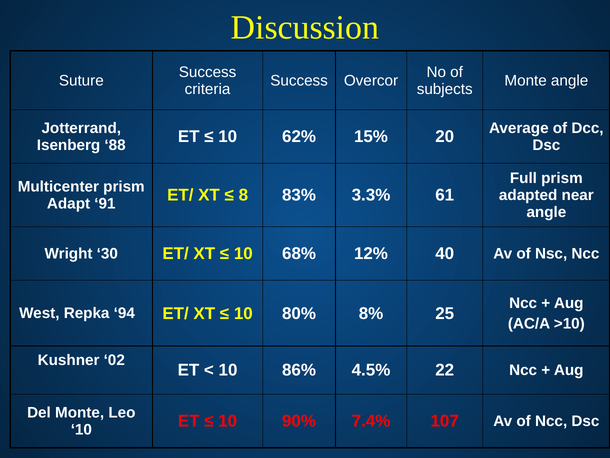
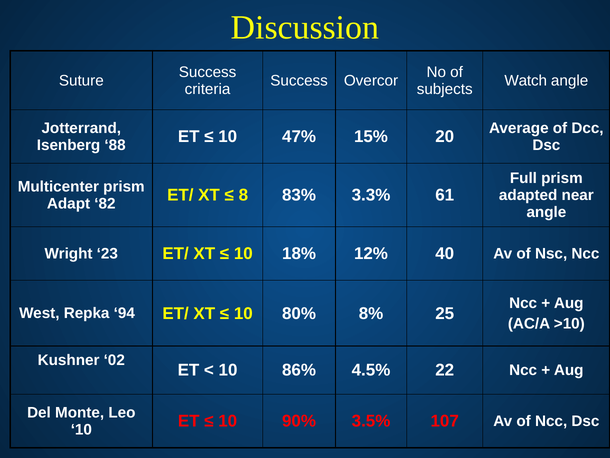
Monte: Monte -> Watch (526, 81)
62%: 62% -> 47% (299, 137)
91: 91 -> 82 (105, 204)
30: 30 -> 23 (107, 254)
68%: 68% -> 18% (299, 254)
7.4%: 7.4% -> 3.5% (371, 421)
